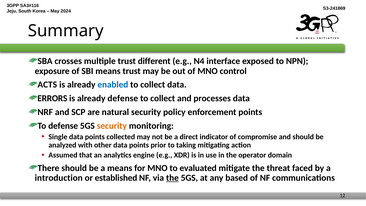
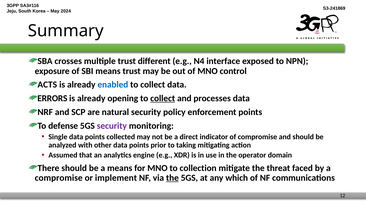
already defense: defense -> opening (123, 98)
collect underline: none -> present (163, 98)
security colour: orange -> purple (112, 126)
evaluated: evaluated -> collection (198, 168)
introduction: introduction -> compromise (59, 178)
established: established -> implement (116, 178)
based: based -> which (237, 178)
